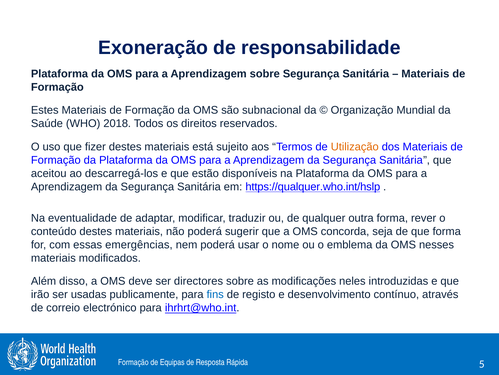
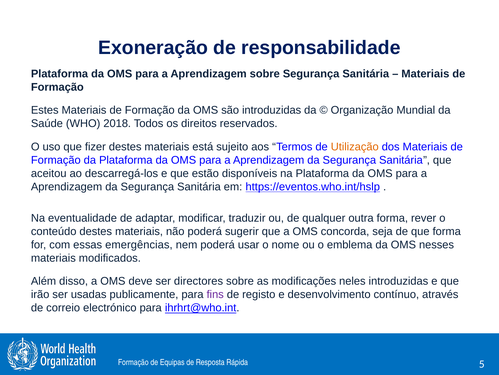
são subnacional: subnacional -> introduzidas (272, 110)
https://qualquer.who.int/hslp: https://qualquer.who.int/hslp -> https://eventos.who.int/hslp (313, 187)
fins colour: blue -> purple (215, 294)
